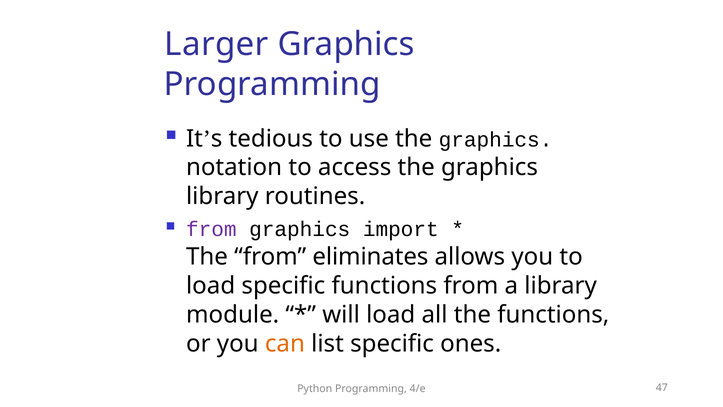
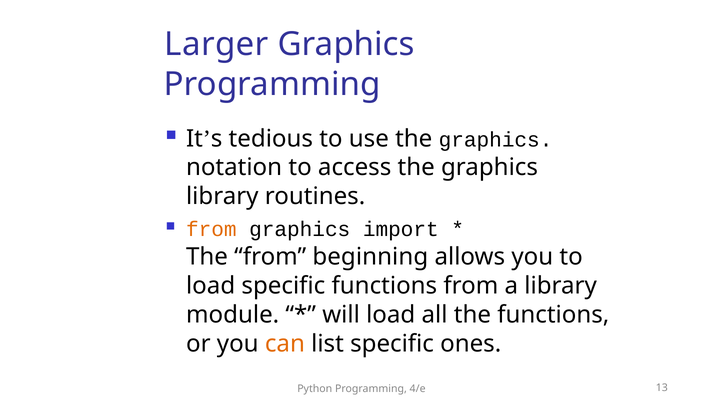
from colour: purple -> orange (211, 229)
eliminates: eliminates -> beginning (370, 257)
47: 47 -> 13 (662, 388)
